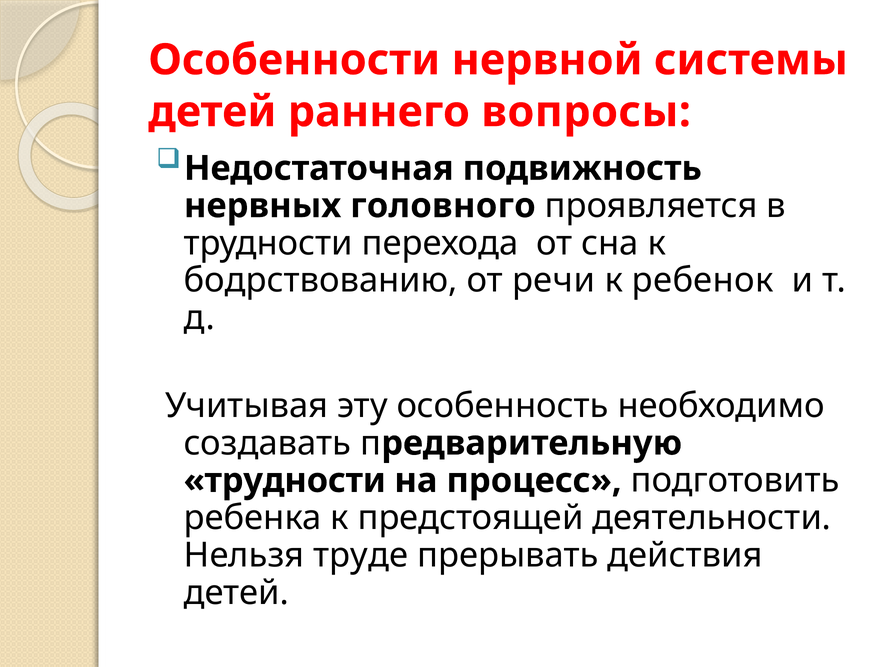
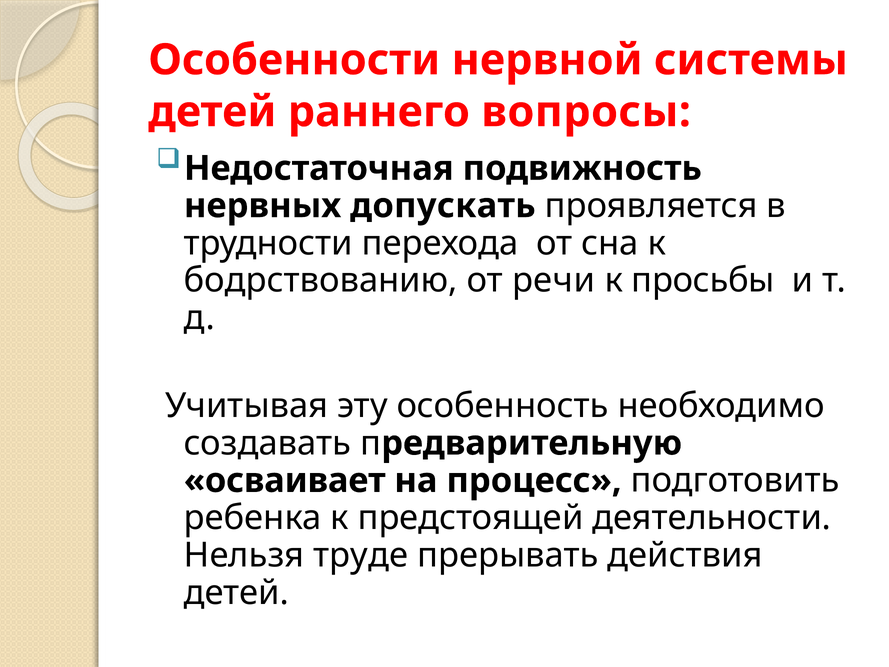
головного: головного -> допускать (443, 206)
ребенок: ребенок -> просьбы (703, 280)
трудности: трудности -> осваивает (285, 480)
